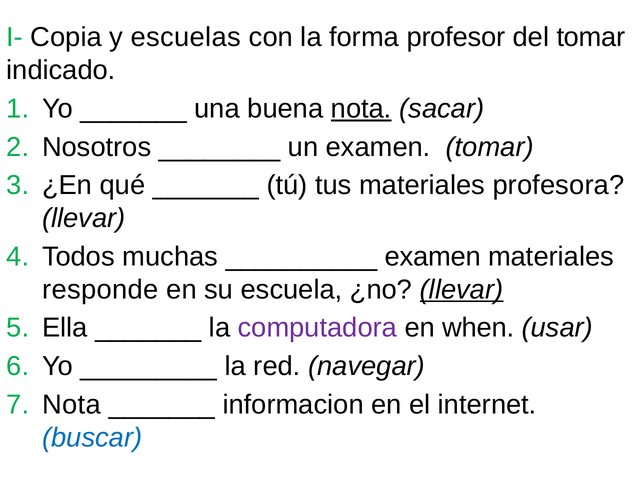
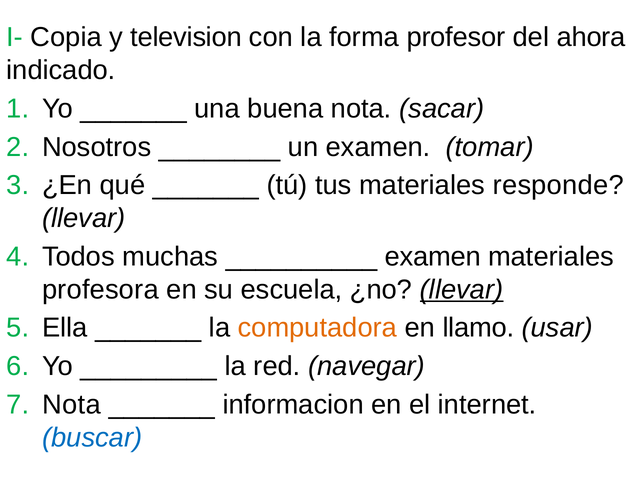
escuelas: escuelas -> television (186, 37)
del tomar: tomar -> ahora (591, 37)
nota underline: present -> none (361, 108)
profesora: profesora -> responde (558, 185)
responde: responde -> profesora (100, 289)
computadora colour: purple -> orange (317, 327)
when: when -> llamo (478, 327)
